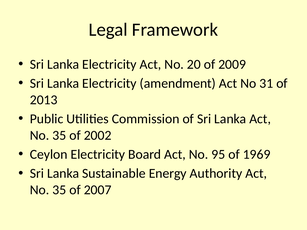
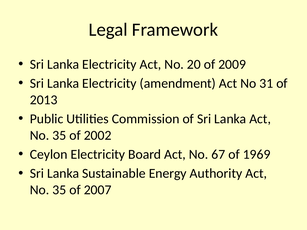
95: 95 -> 67 (218, 155)
